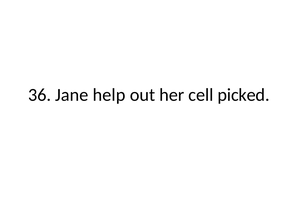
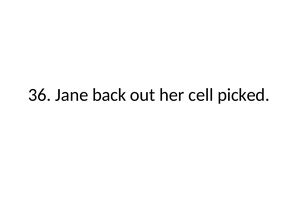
help: help -> back (109, 95)
